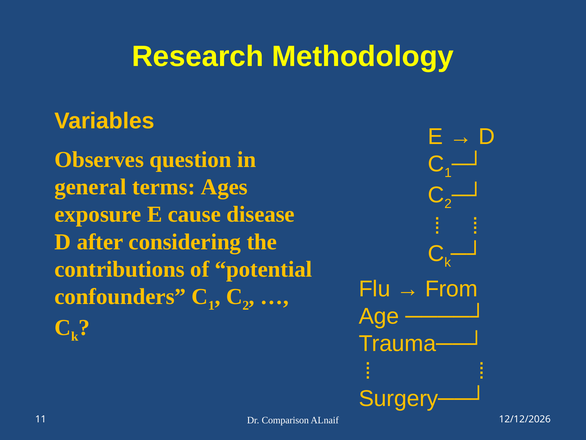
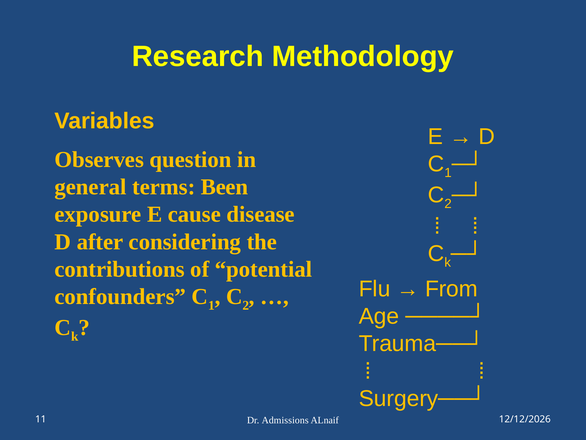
Ages: Ages -> Been (224, 187)
Comparison: Comparison -> Admissions (285, 420)
